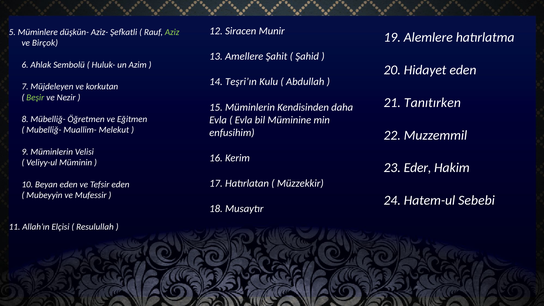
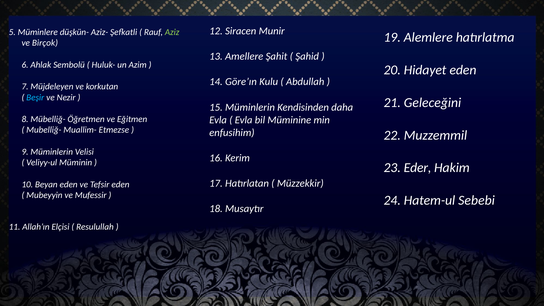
Teşri’ın: Teşri’ın -> Göre’ın (241, 82)
Beşir colour: light green -> light blue (35, 97)
Tanıtırken: Tanıtırken -> Geleceğini (432, 103)
Melekut: Melekut -> Etmezse (114, 130)
